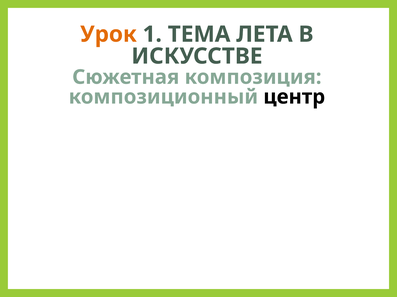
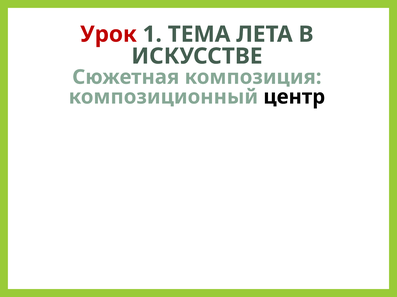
Урок colour: orange -> red (108, 34)
